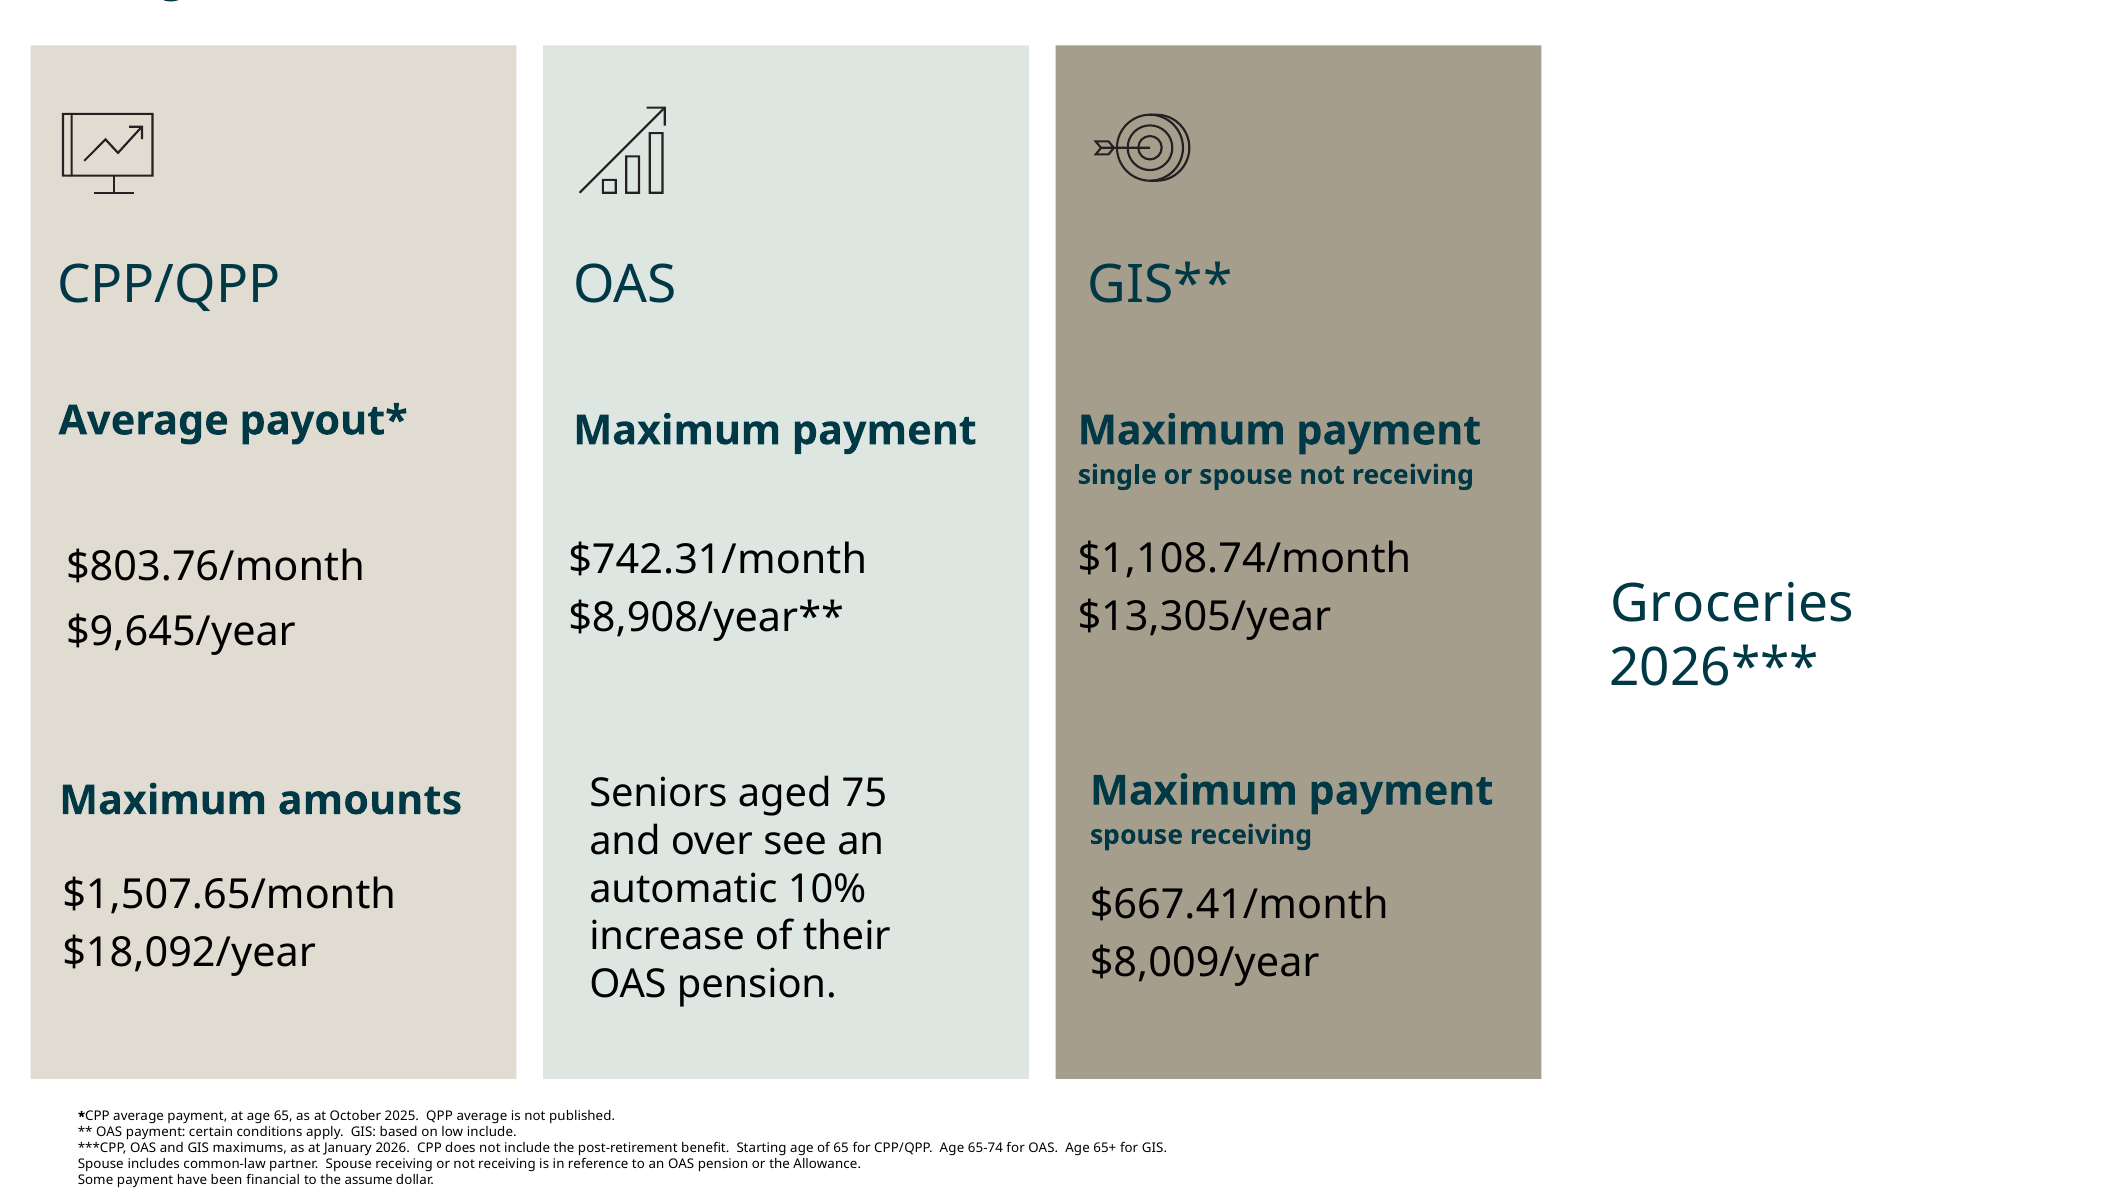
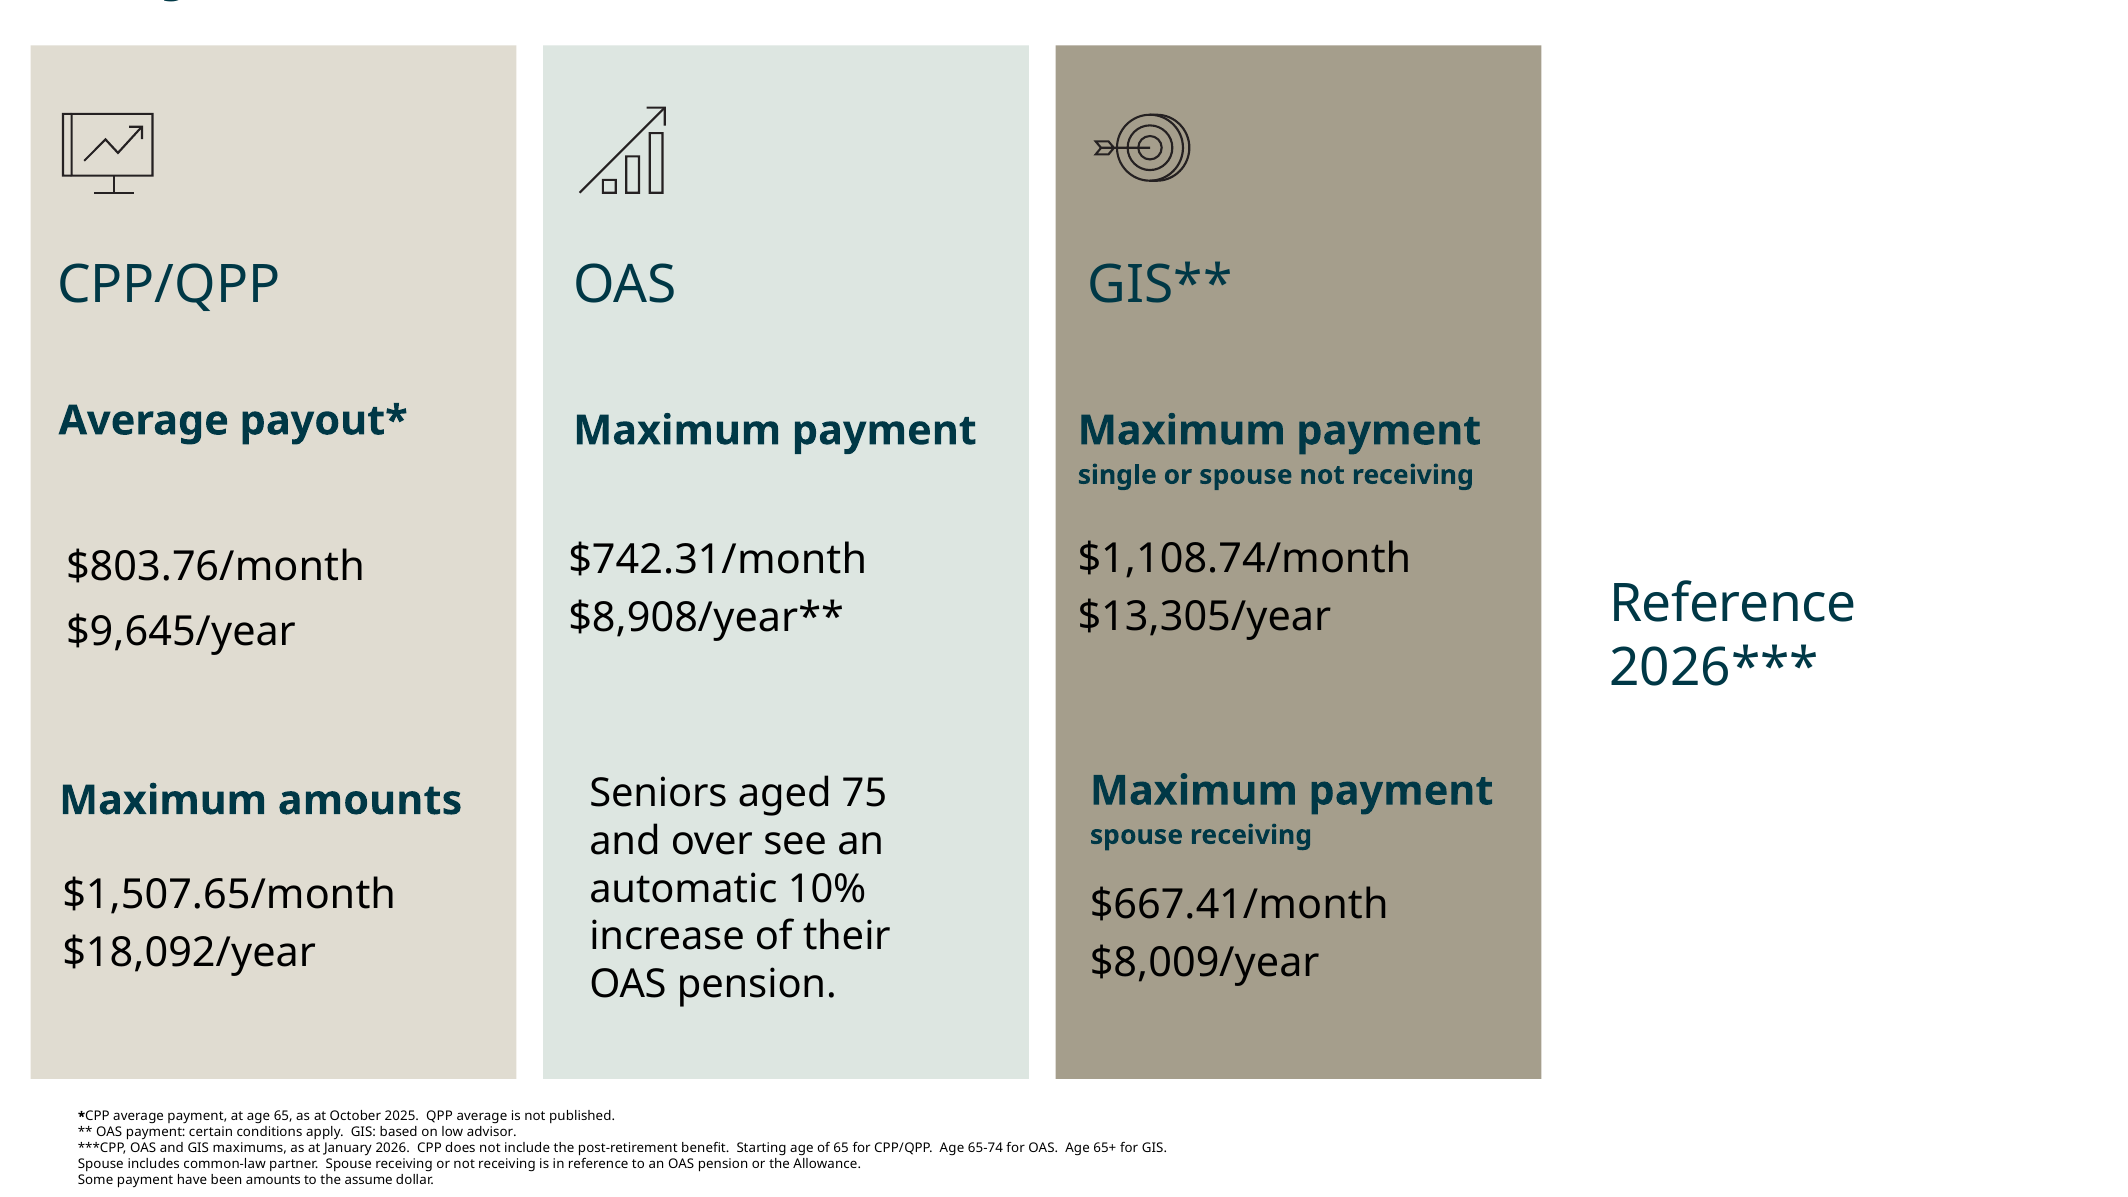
Groceries: Groceries -> Reference (1733, 604)
low include: include -> advisor (492, 1133)
been financial: financial -> amounts (273, 1181)
